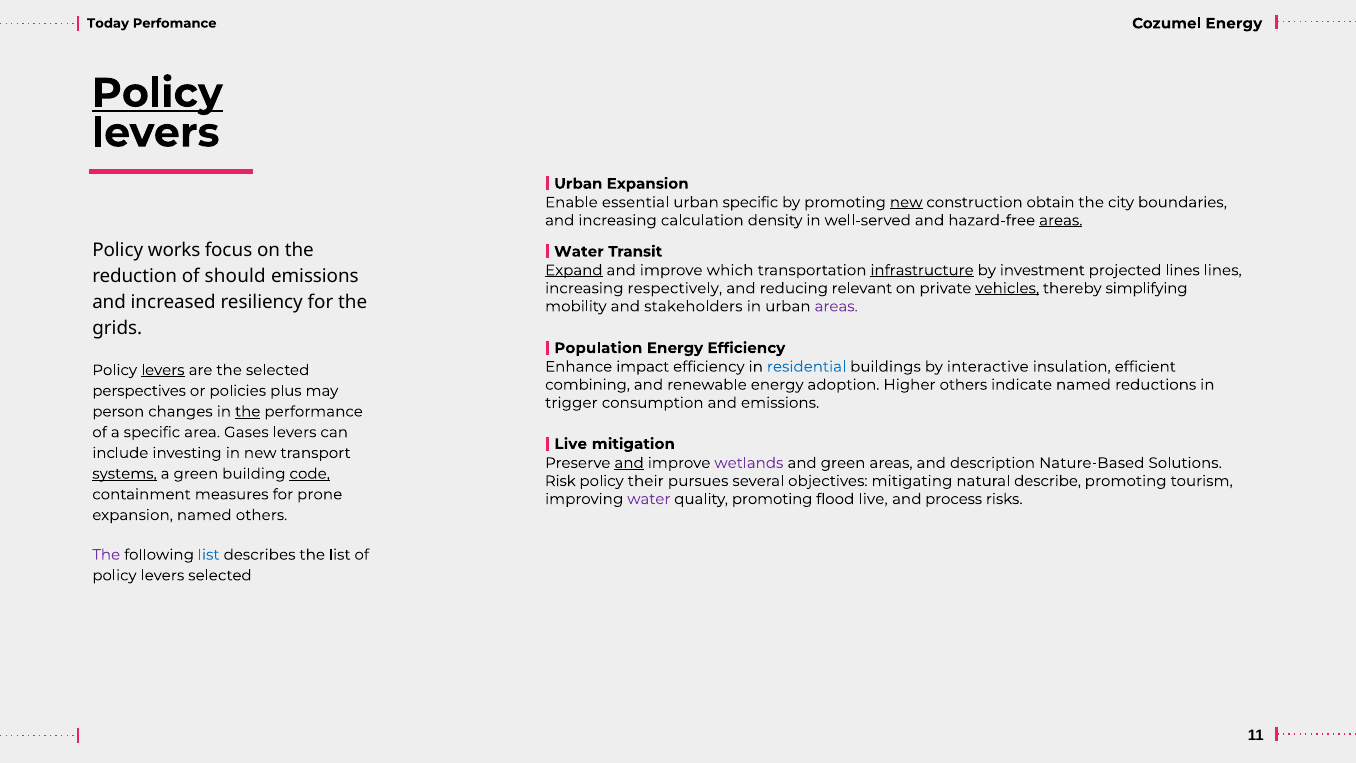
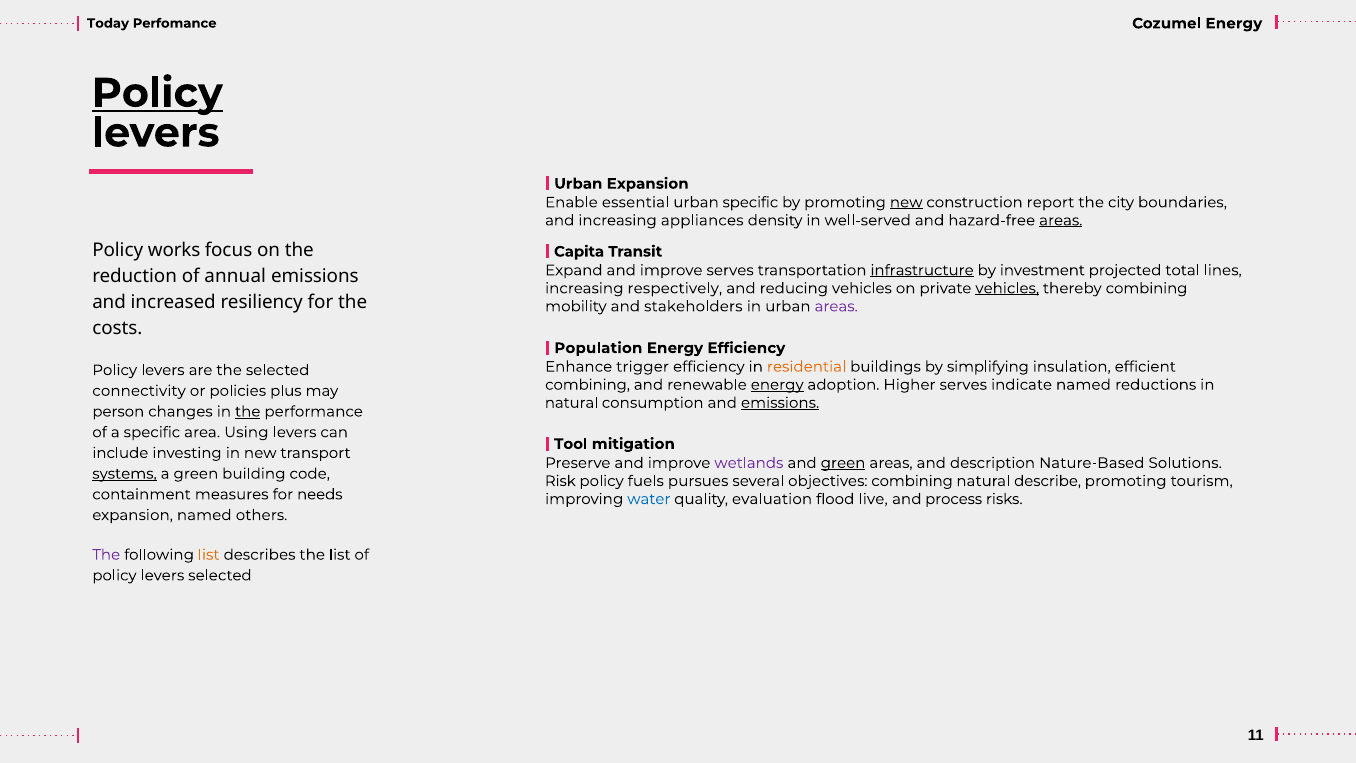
obtain: obtain -> report (1050, 202)
calculation: calculation -> appliances (702, 220)
Water: Water -> Capita (579, 252)
Expand underline: present -> none (574, 270)
improve which: which -> serves (730, 270)
projected lines: lines -> total (1183, 270)
should: should -> annual (235, 276)
reducing relevant: relevant -> vehicles (862, 288)
thereby simplifying: simplifying -> combining (1147, 288)
grids: grids -> costs (117, 328)
impact: impact -> trigger (643, 367)
residential colour: blue -> orange (806, 367)
interactive: interactive -> simplifying (988, 367)
levers underline: present -> none (163, 370)
energy underline: none -> present (777, 385)
Higher others: others -> serves (963, 385)
perspectives: perspectives -> connectivity (139, 391)
trigger: trigger -> natural (572, 403)
emissions underline: none -> present (780, 403)
Gases: Gases -> Using (246, 432)
Live: Live -> Tool (571, 444)
and underline: present -> none (629, 463)
green underline: none -> present (843, 463)
code underline: present -> none (310, 474)
their: their -> fuels (646, 481)
objectives mitigating: mitigating -> combining (912, 481)
prone: prone -> needs (320, 494)
water colour: purple -> blue (649, 499)
quality promoting: promoting -> evaluation (772, 499)
list colour: blue -> orange (209, 555)
